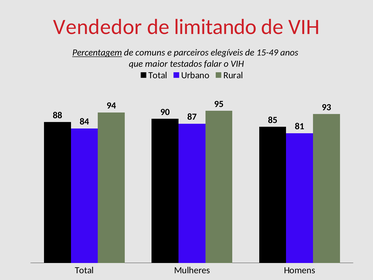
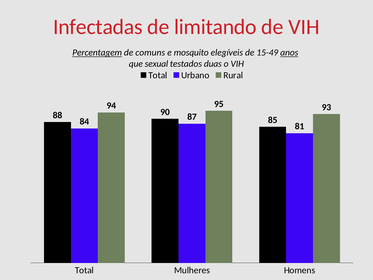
Vendedor: Vendedor -> Infectadas (98, 27)
parceiros: parceiros -> mosquito (191, 53)
anos underline: none -> present (289, 53)
maior: maior -> sexual (156, 64)
falar: falar -> duas (213, 64)
